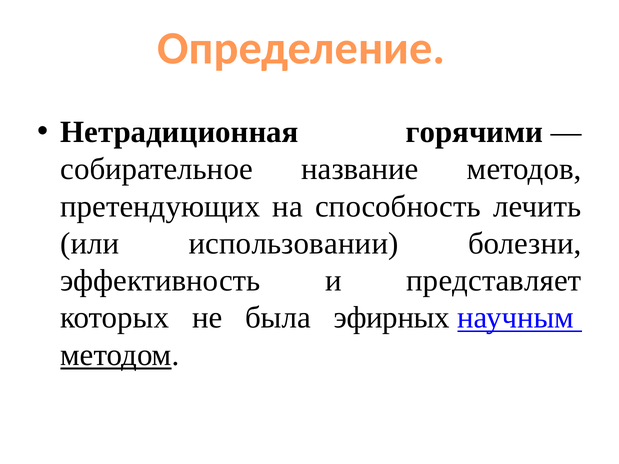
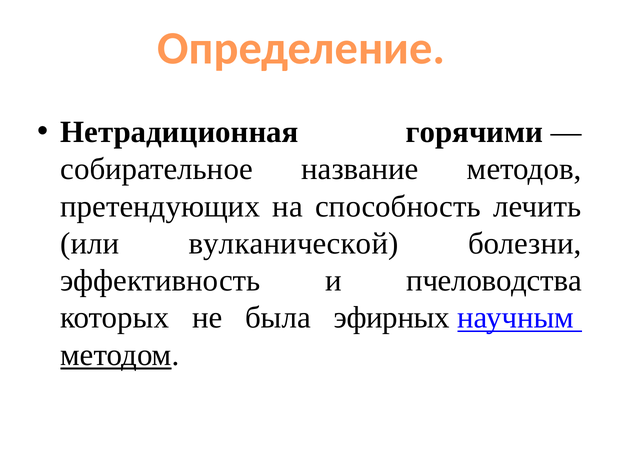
использовании: использовании -> вулканической (294, 244)
представляет: представляет -> пчеловодства (494, 281)
